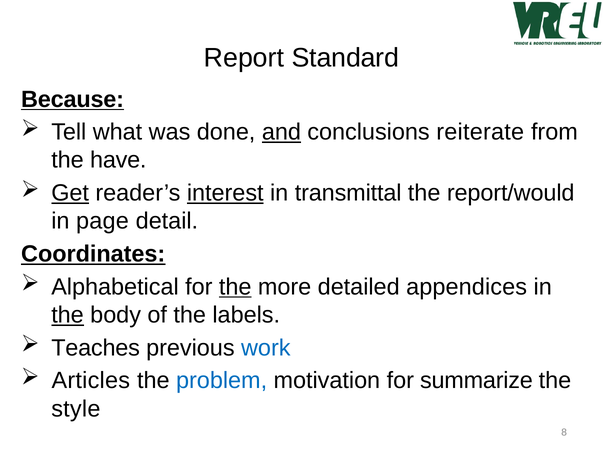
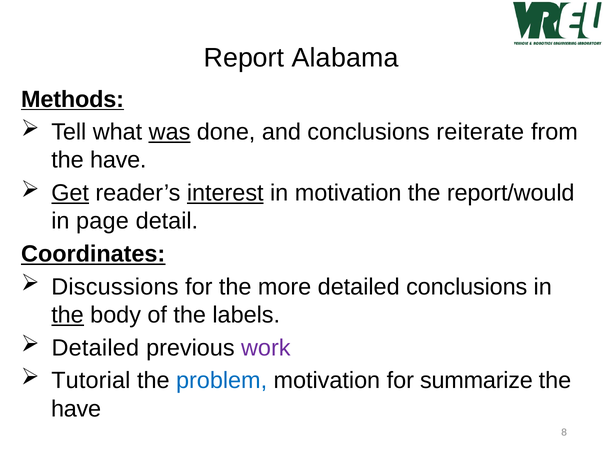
Standard: Standard -> Alabama (345, 58)
Because: Because -> Methods (73, 99)
was underline: none -> present (170, 132)
and underline: present -> none (281, 132)
in transmittal: transmittal -> motivation (348, 193)
Alphabetical: Alphabetical -> Discussions (115, 286)
the underline: present -> none (235, 286)
detailed appendices: appendices -> conclusions (467, 286)
Teaches: Teaches -> Detailed (95, 347)
work colour: blue -> purple (266, 347)
Articles: Articles -> Tutorial (91, 380)
style: style -> have (76, 408)
